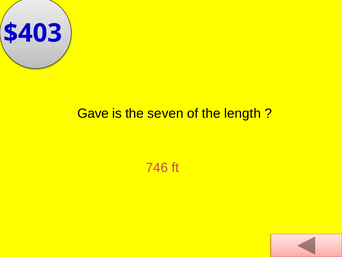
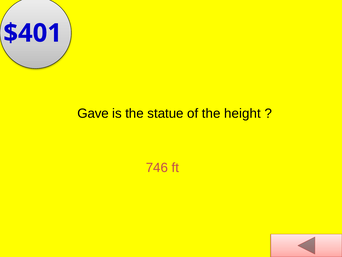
$403: $403 -> $401 (33, 33)
seven: seven -> statue (166, 113)
length: length -> height (243, 113)
